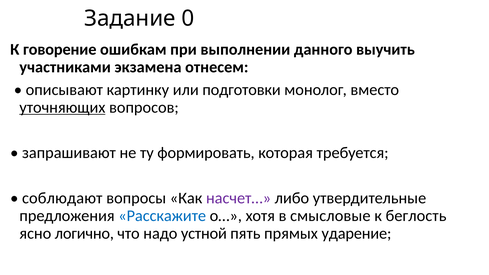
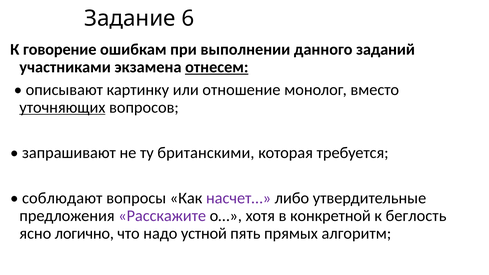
0: 0 -> 6 (188, 18)
выучить: выучить -> заданий (386, 49)
отнесем underline: none -> present (217, 67)
подготовки: подготовки -> отношение (241, 90)
формировать: формировать -> британскими (206, 153)
Расскажите colour: blue -> purple (162, 216)
смысловые: смысловые -> конкретной (330, 216)
ударение: ударение -> алгоритм (356, 233)
